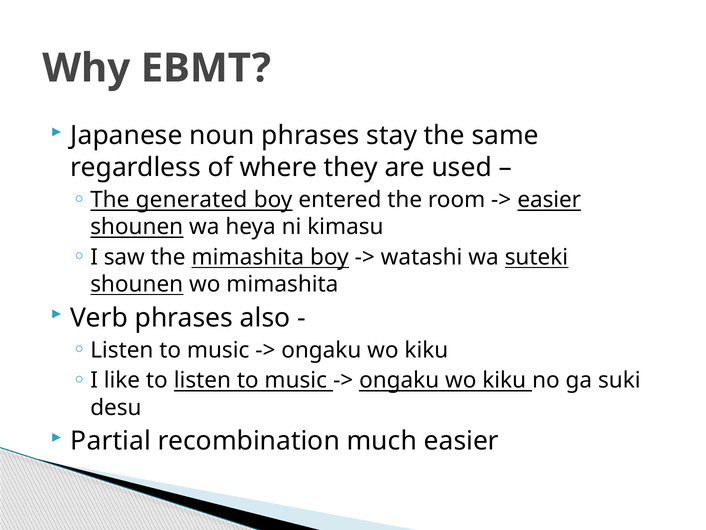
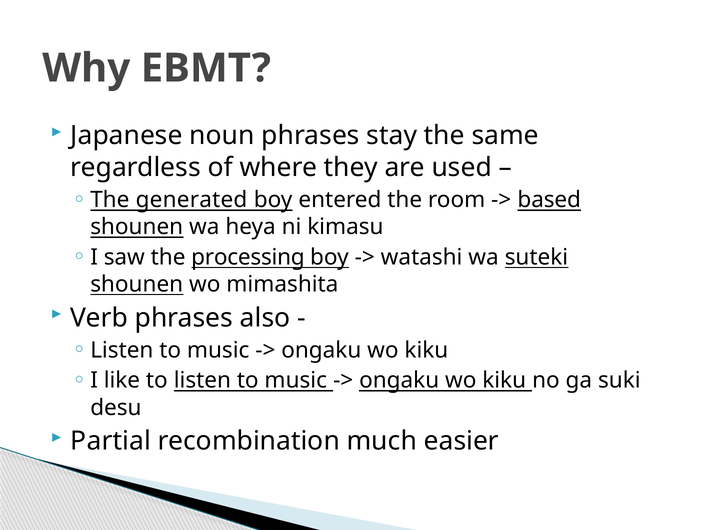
easier: easier -> based (549, 200)
the mimashita: mimashita -> processing (248, 257)
